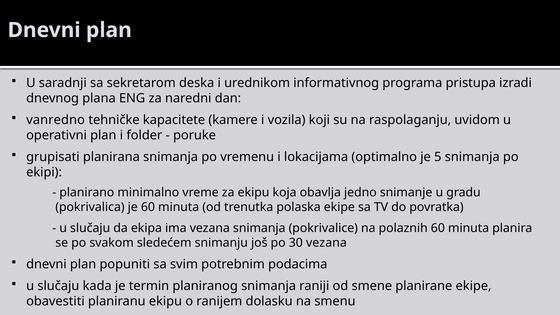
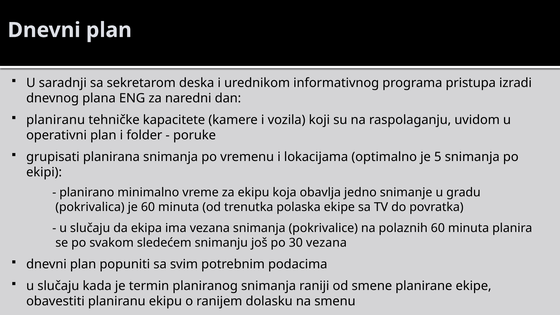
vanredno: vanredno -> planiranu (56, 120)
